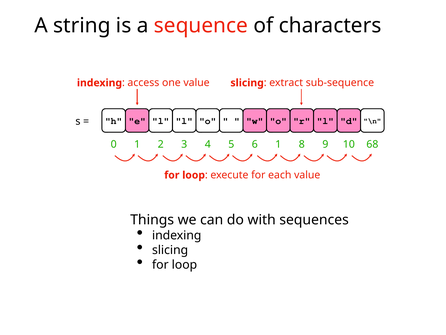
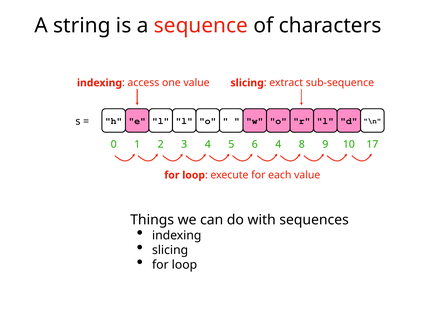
6 1: 1 -> 4 (278, 144)
68: 68 -> 17 (372, 144)
